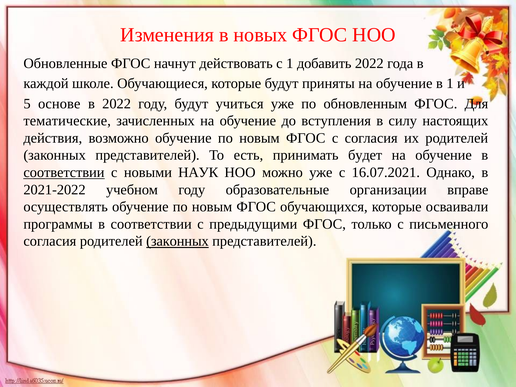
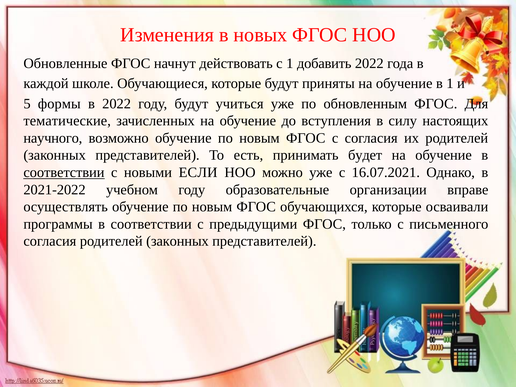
основе: основе -> формы (59, 104)
действия: действия -> научного (53, 138)
НАУК: НАУК -> ЕСЛИ (198, 172)
законных underline: present -> none (177, 241)
